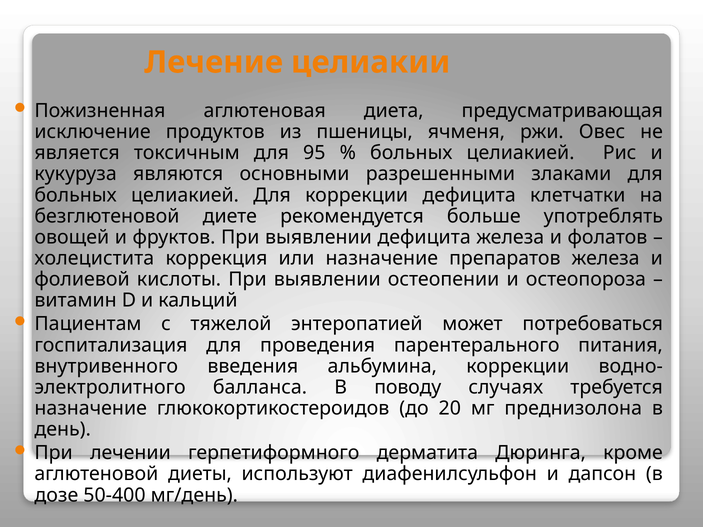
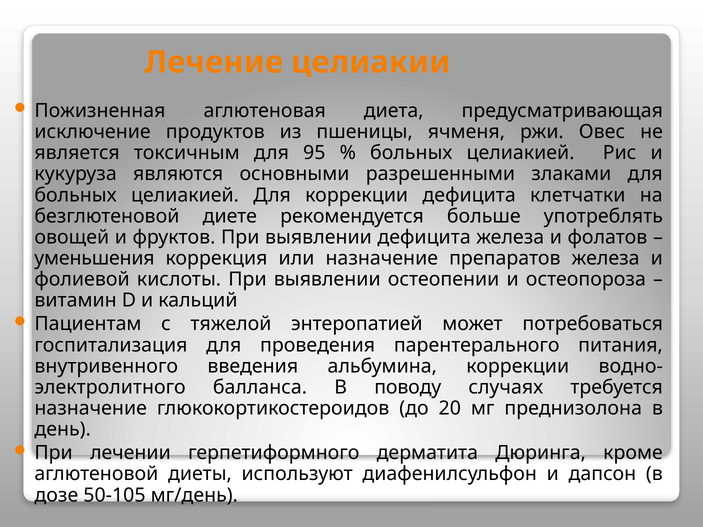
холецистита: холецистита -> уменьшения (94, 258)
50-400: 50-400 -> 50-105 (114, 495)
